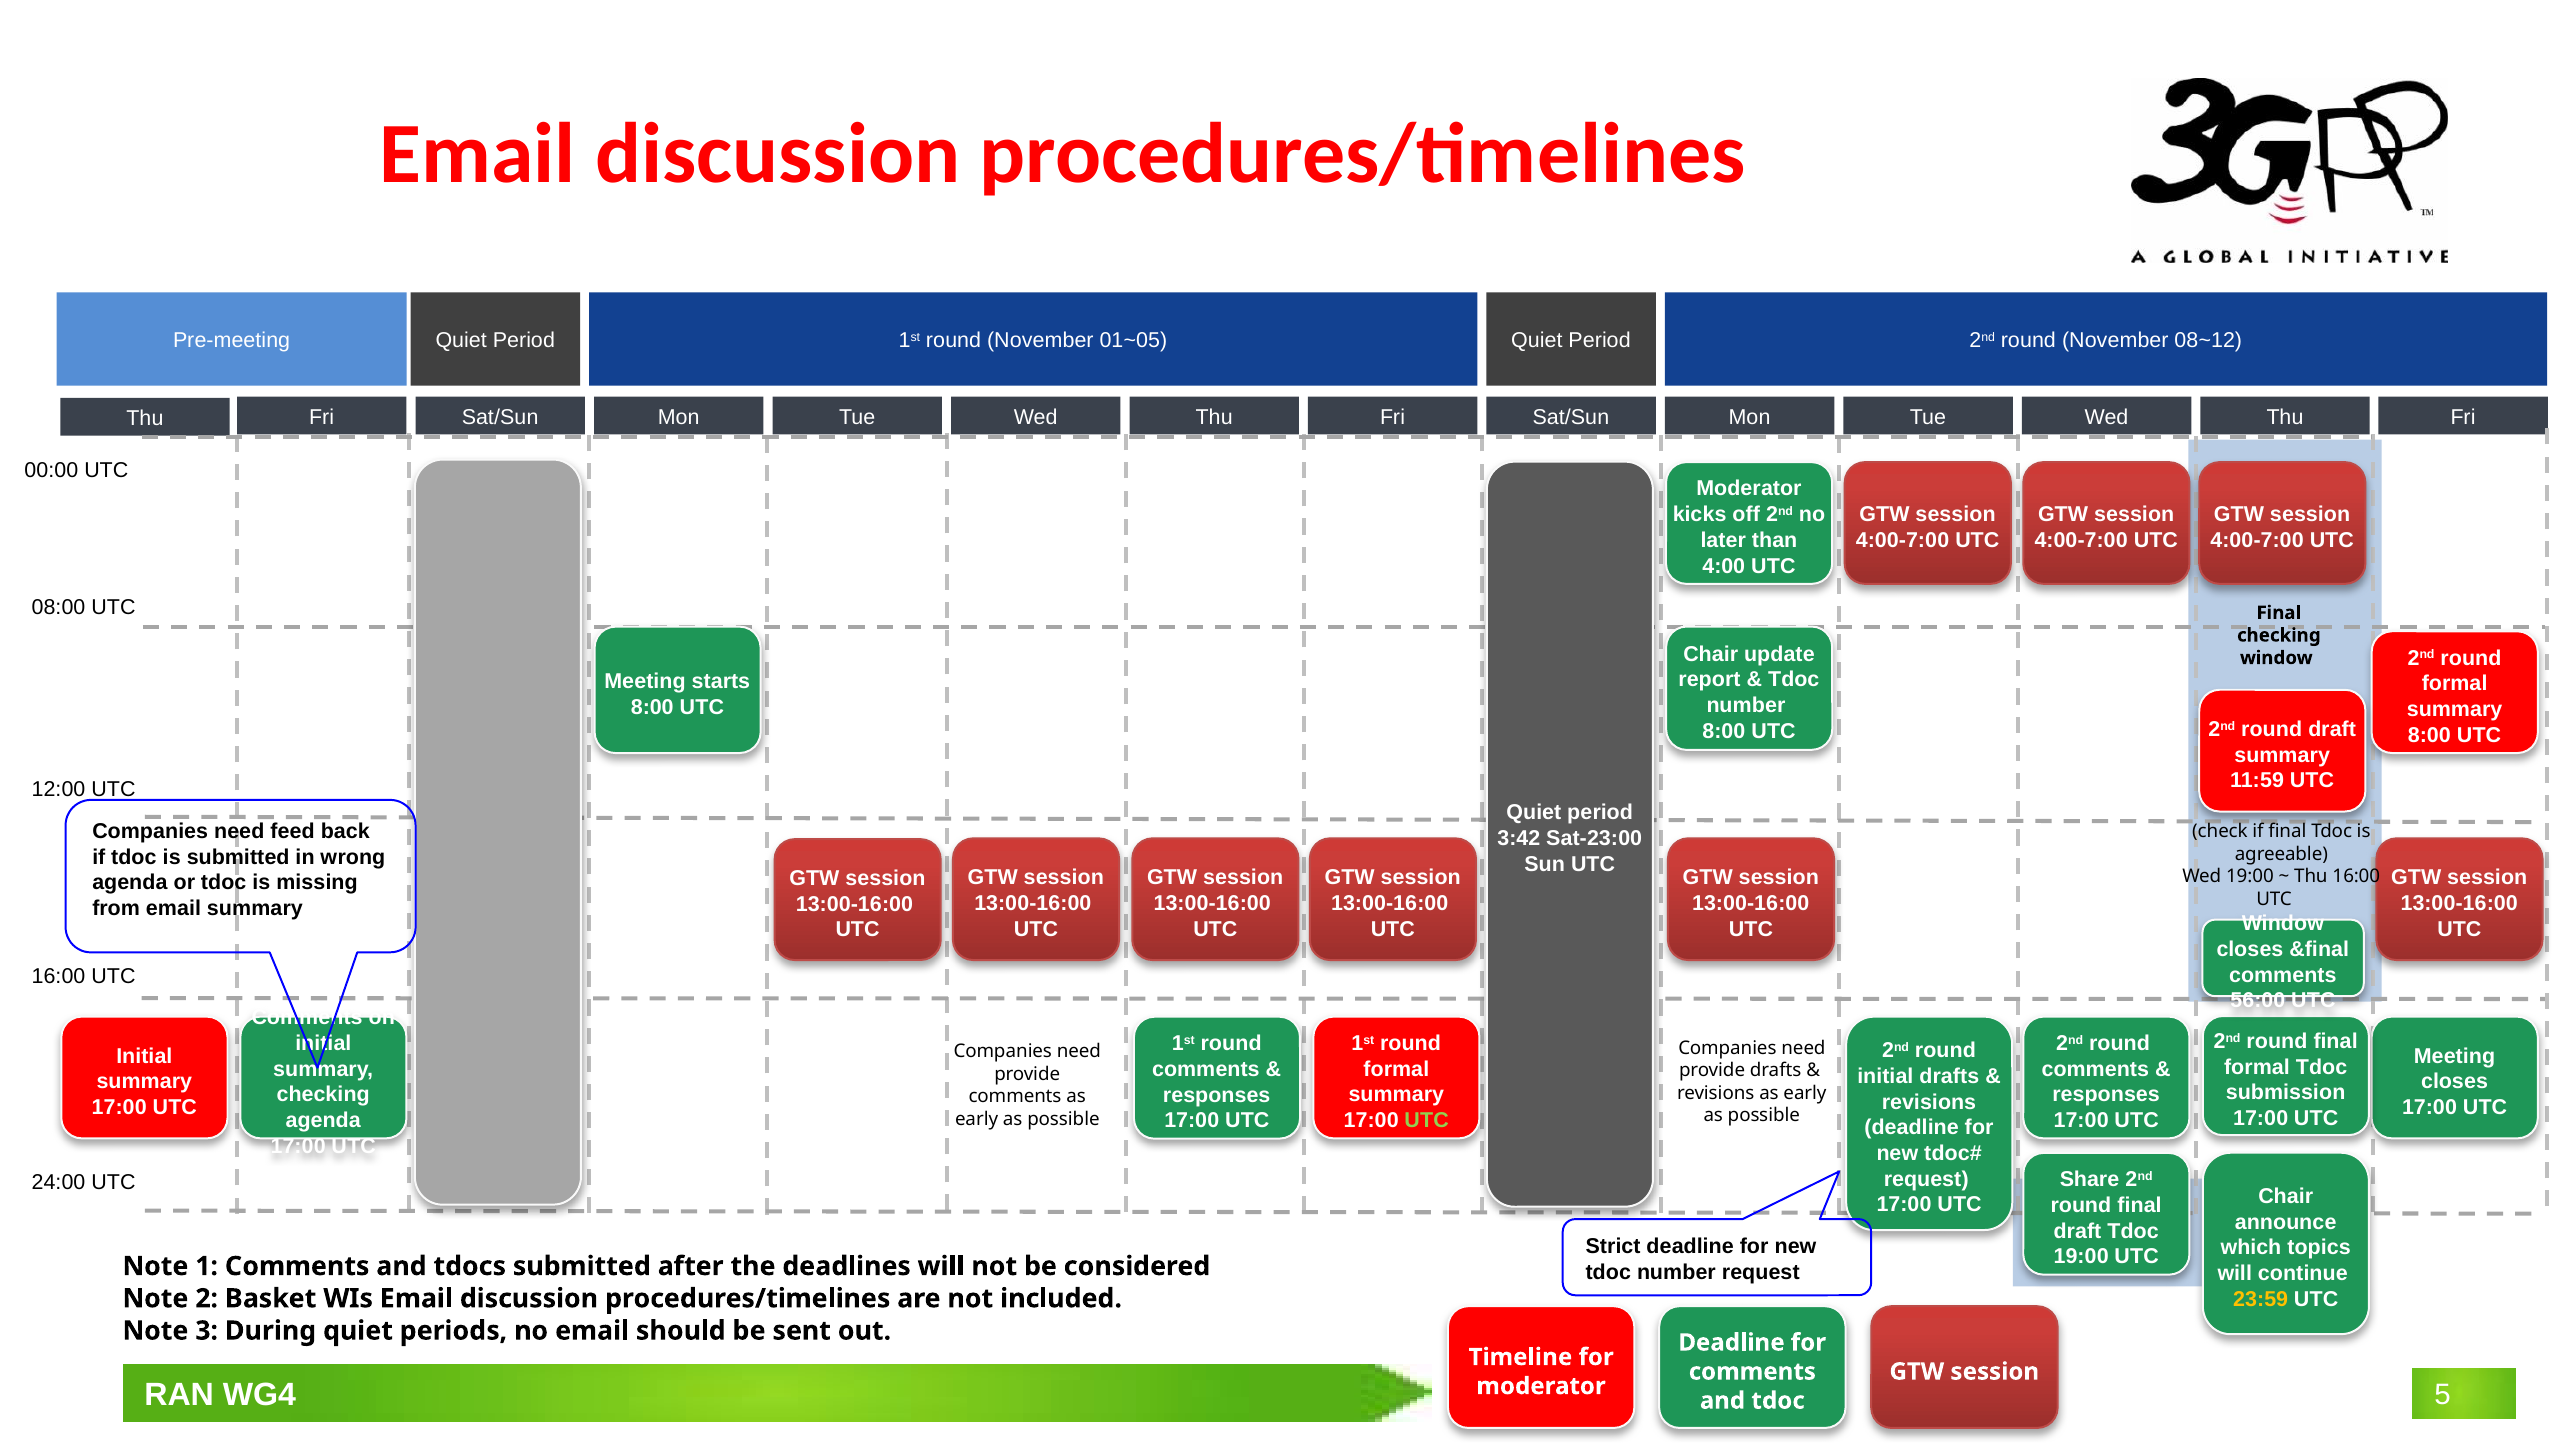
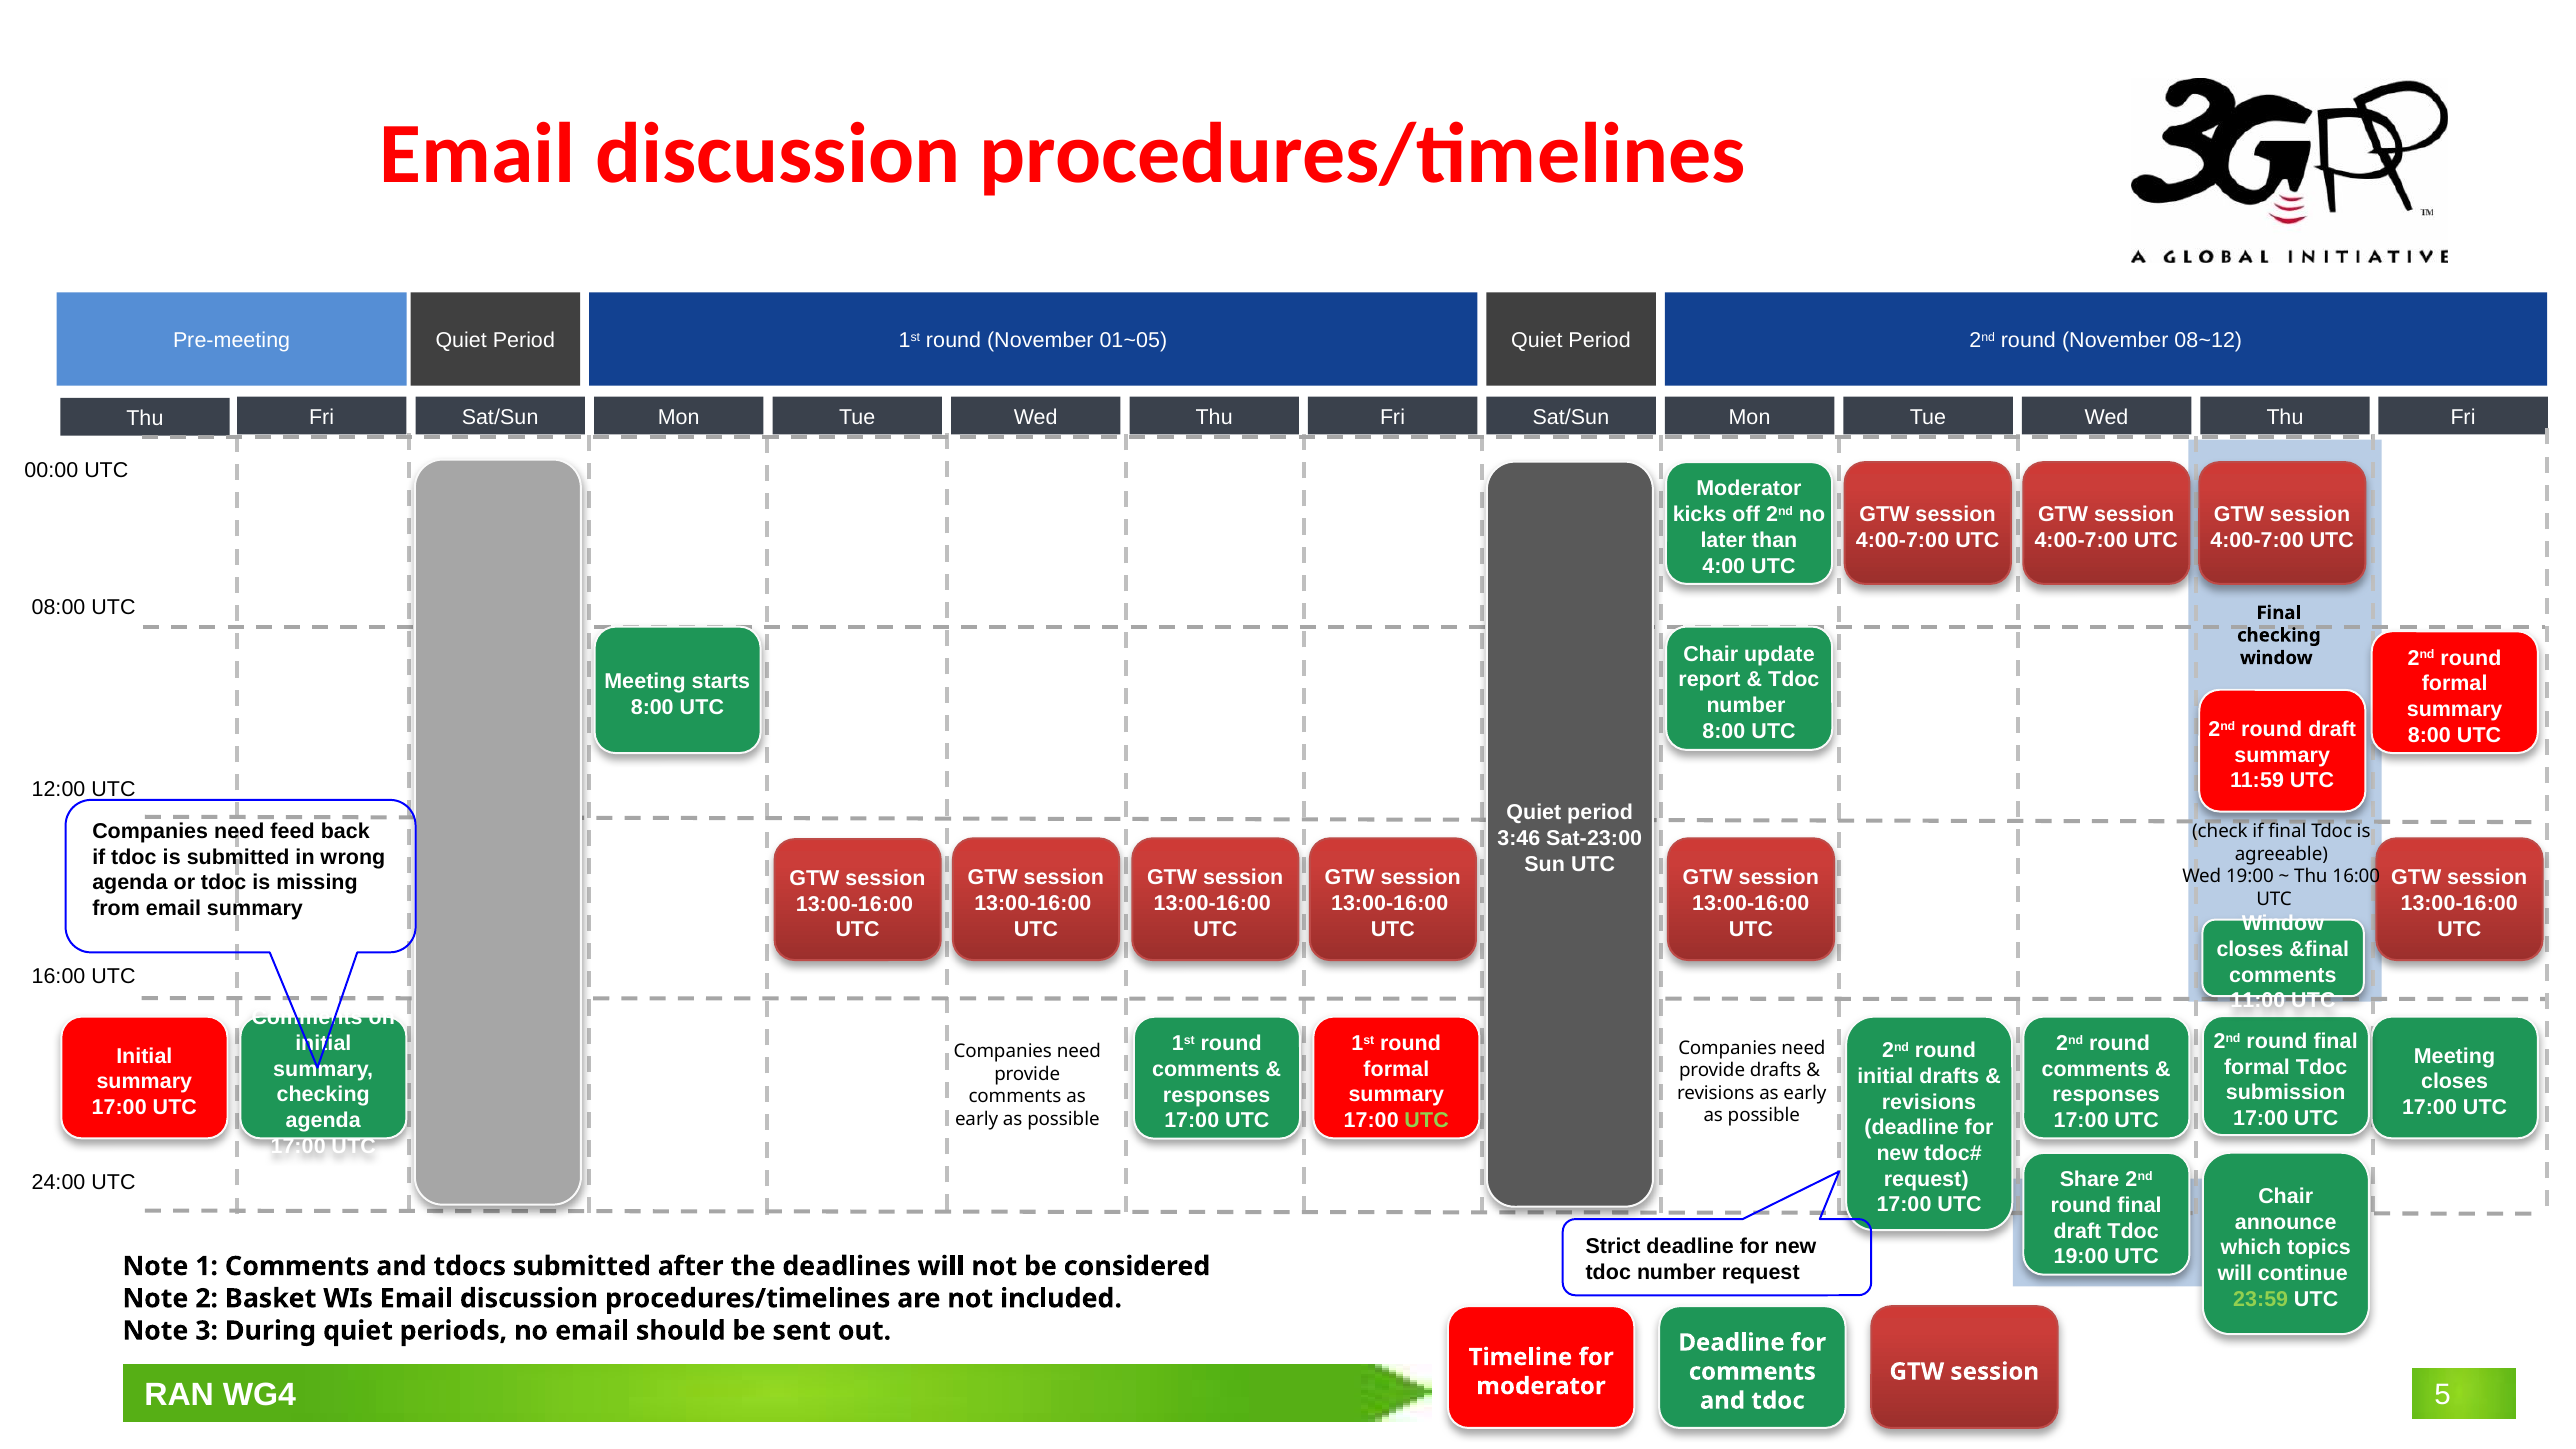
3:42: 3:42 -> 3:46 (1519, 839)
56:00: 56:00 -> 11:00 (2258, 1001)
23:59 colour: yellow -> light green (2261, 1299)
